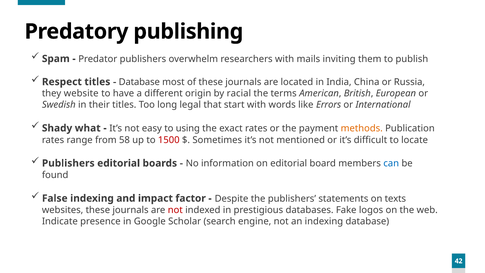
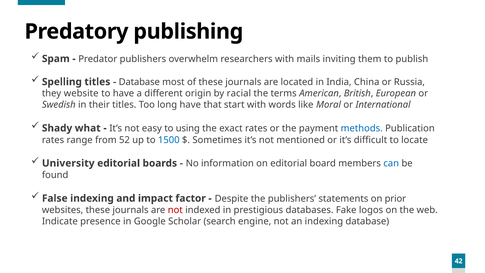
Respect: Respect -> Spelling (62, 82)
long legal: legal -> have (190, 105)
Errors: Errors -> Moral (329, 105)
methods colour: orange -> blue (362, 128)
58: 58 -> 52 (124, 140)
1500 colour: red -> blue (169, 140)
Publishers: Publishers -> University (68, 163)
texts: texts -> prior (395, 198)
